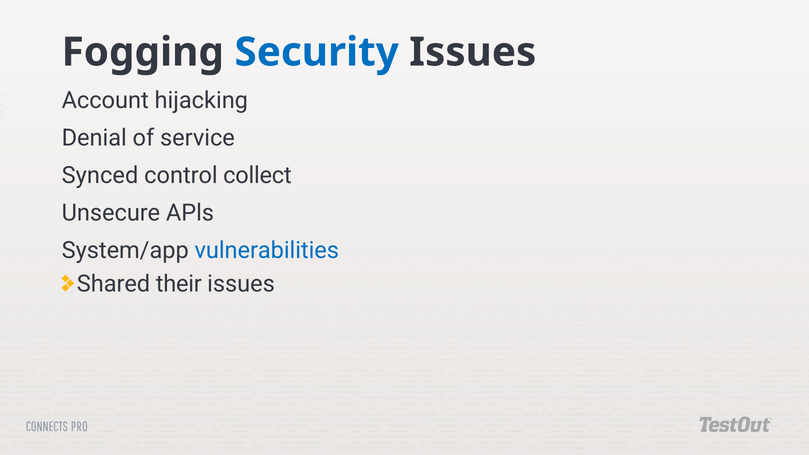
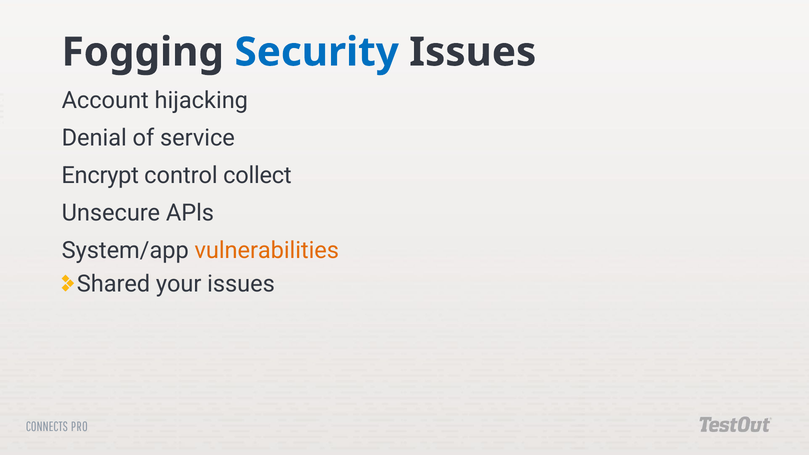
Synced: Synced -> Encrypt (100, 175)
vulnerabilities colour: blue -> orange (267, 250)
their: their -> your (179, 284)
